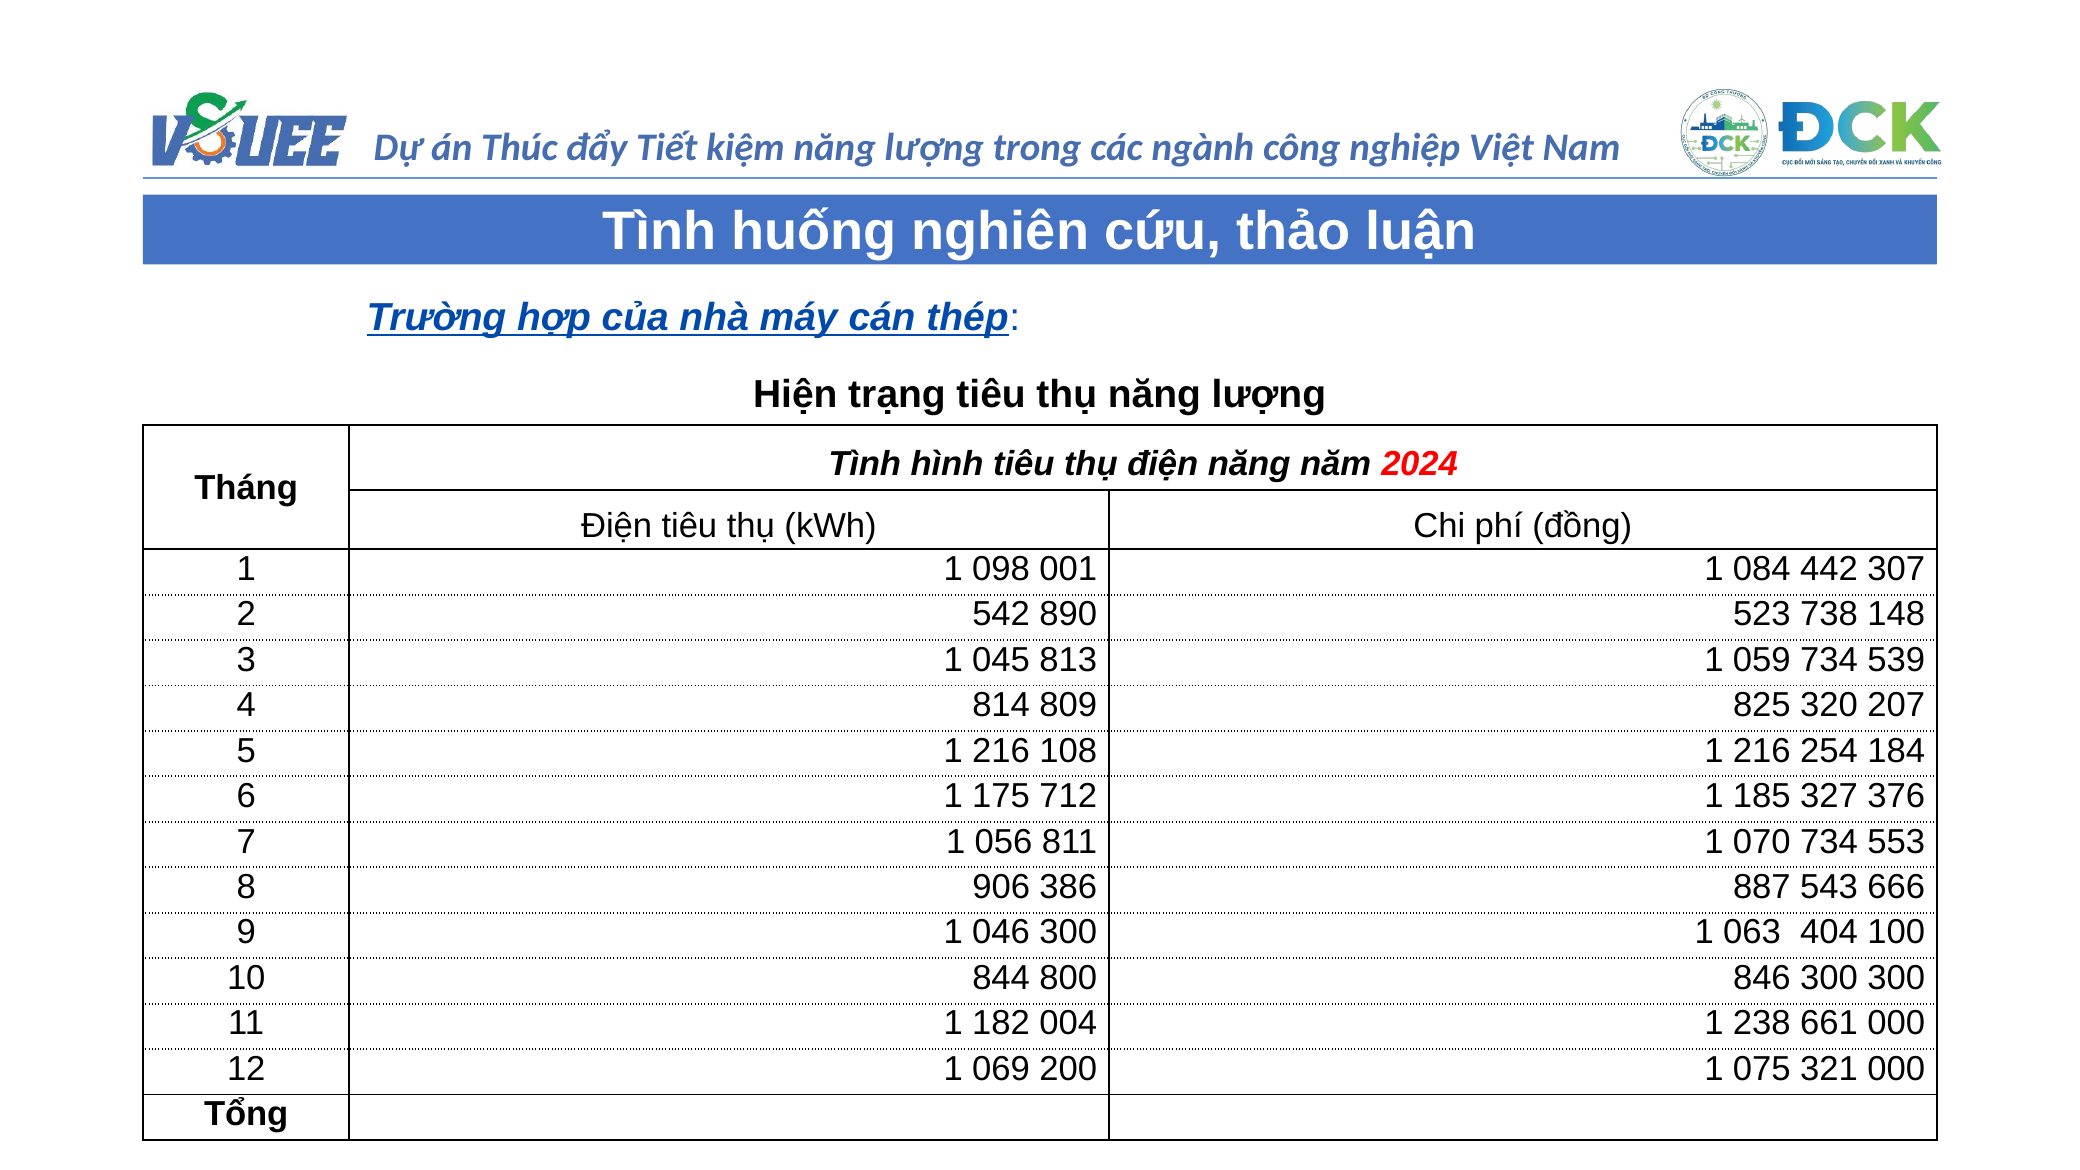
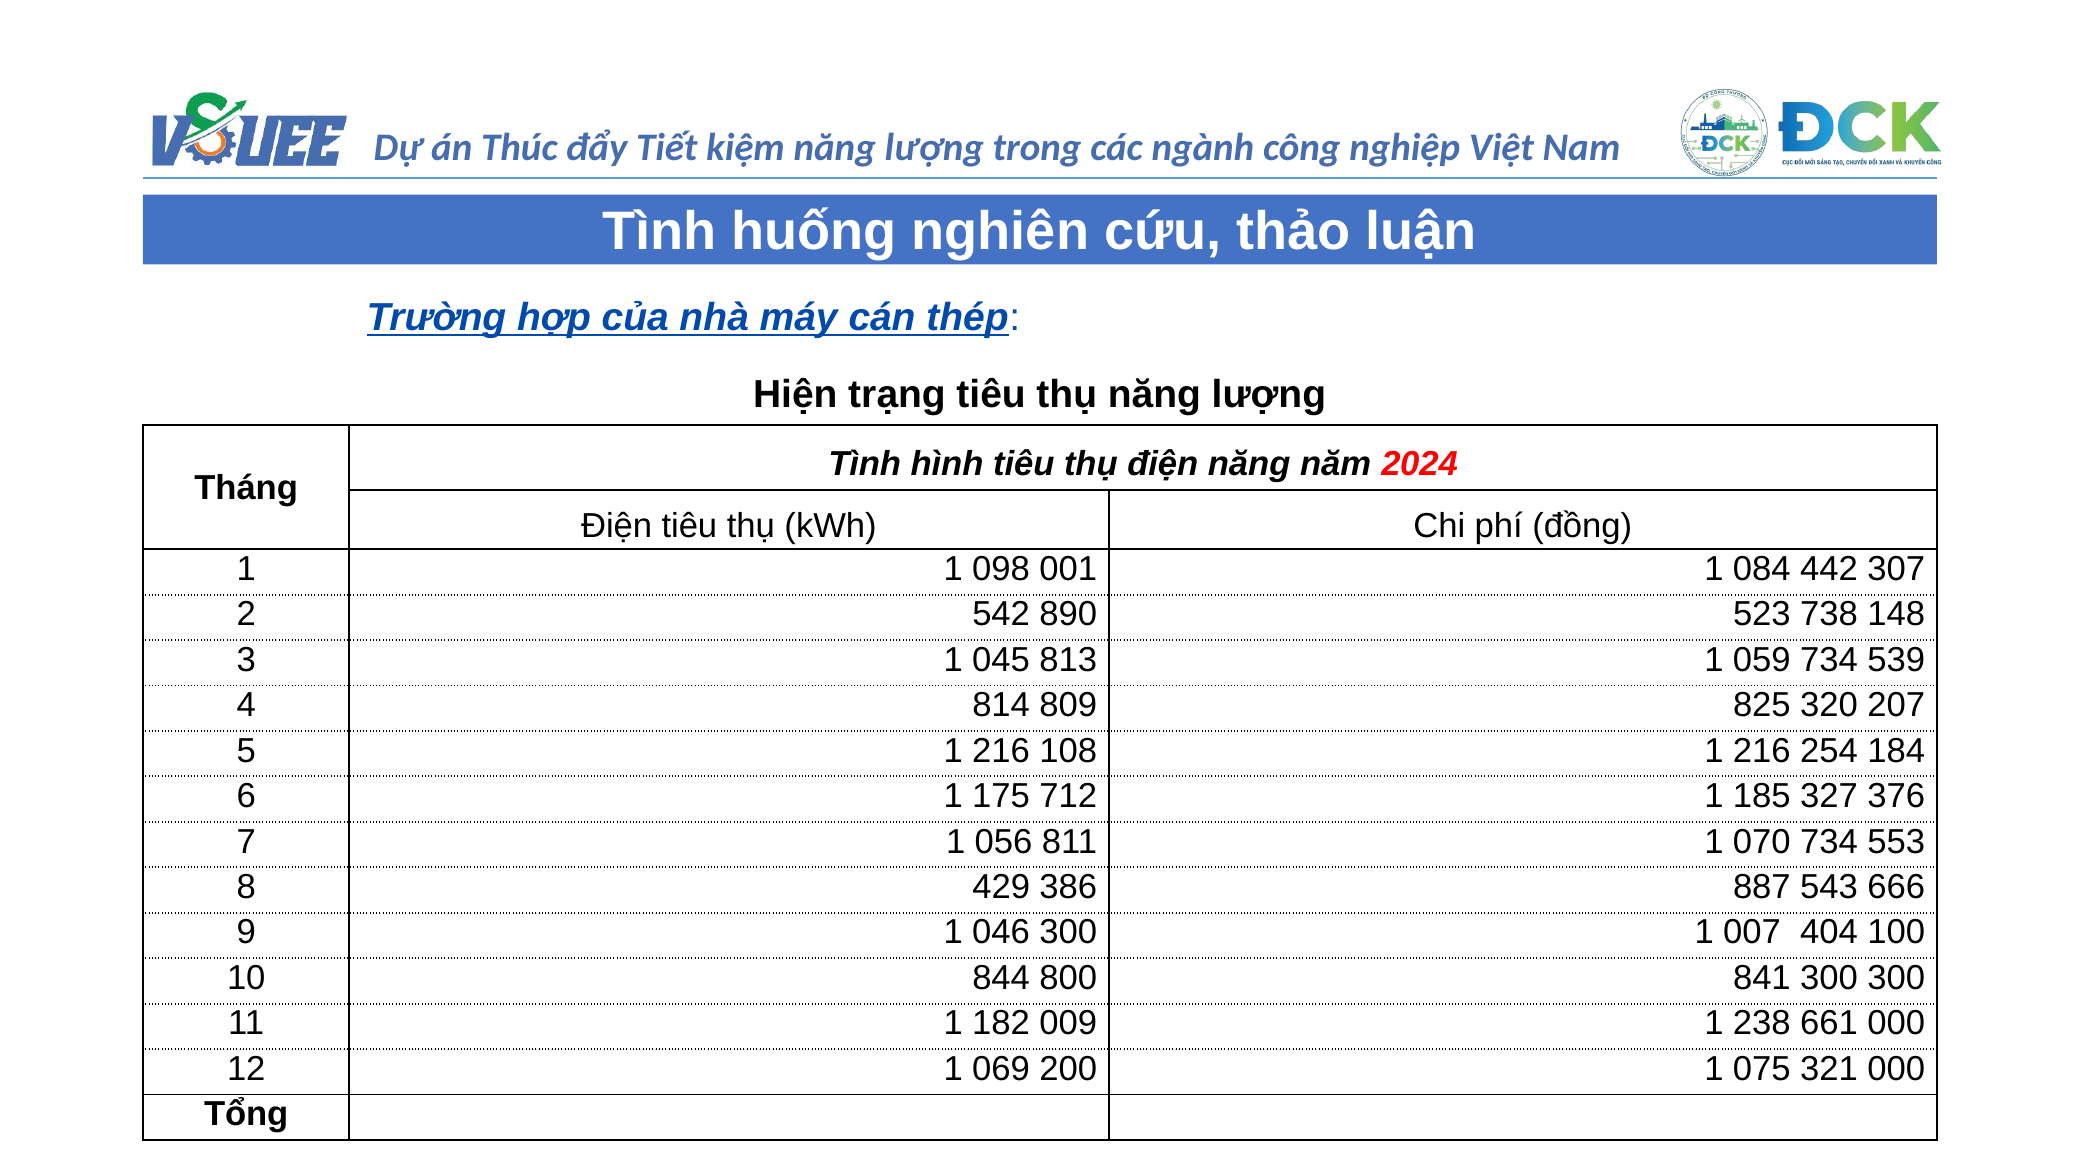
906: 906 -> 429 (1001, 887)
063: 063 -> 007 (1752, 932)
846: 846 -> 841 (1762, 978)
004: 004 -> 009 (1068, 1023)
